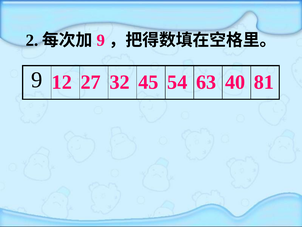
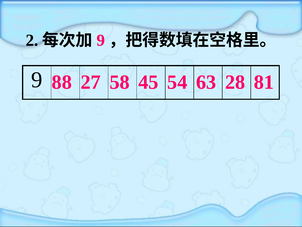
12: 12 -> 88 (62, 82)
32: 32 -> 58 (120, 82)
40: 40 -> 28 (235, 82)
